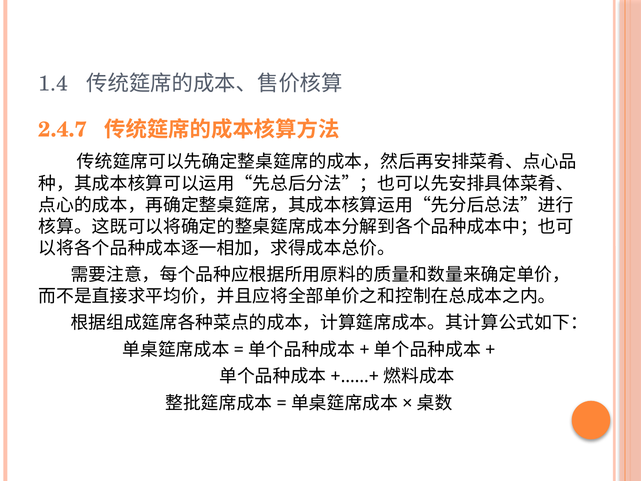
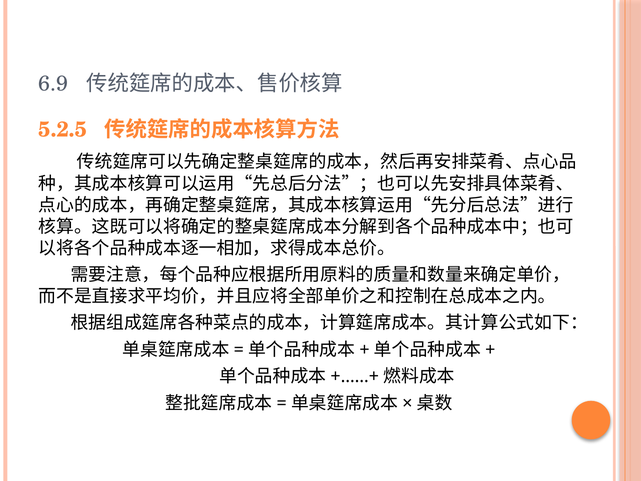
1.4: 1.4 -> 6.9 (53, 84)
2.4.7: 2.4.7 -> 5.2.5 (63, 130)
